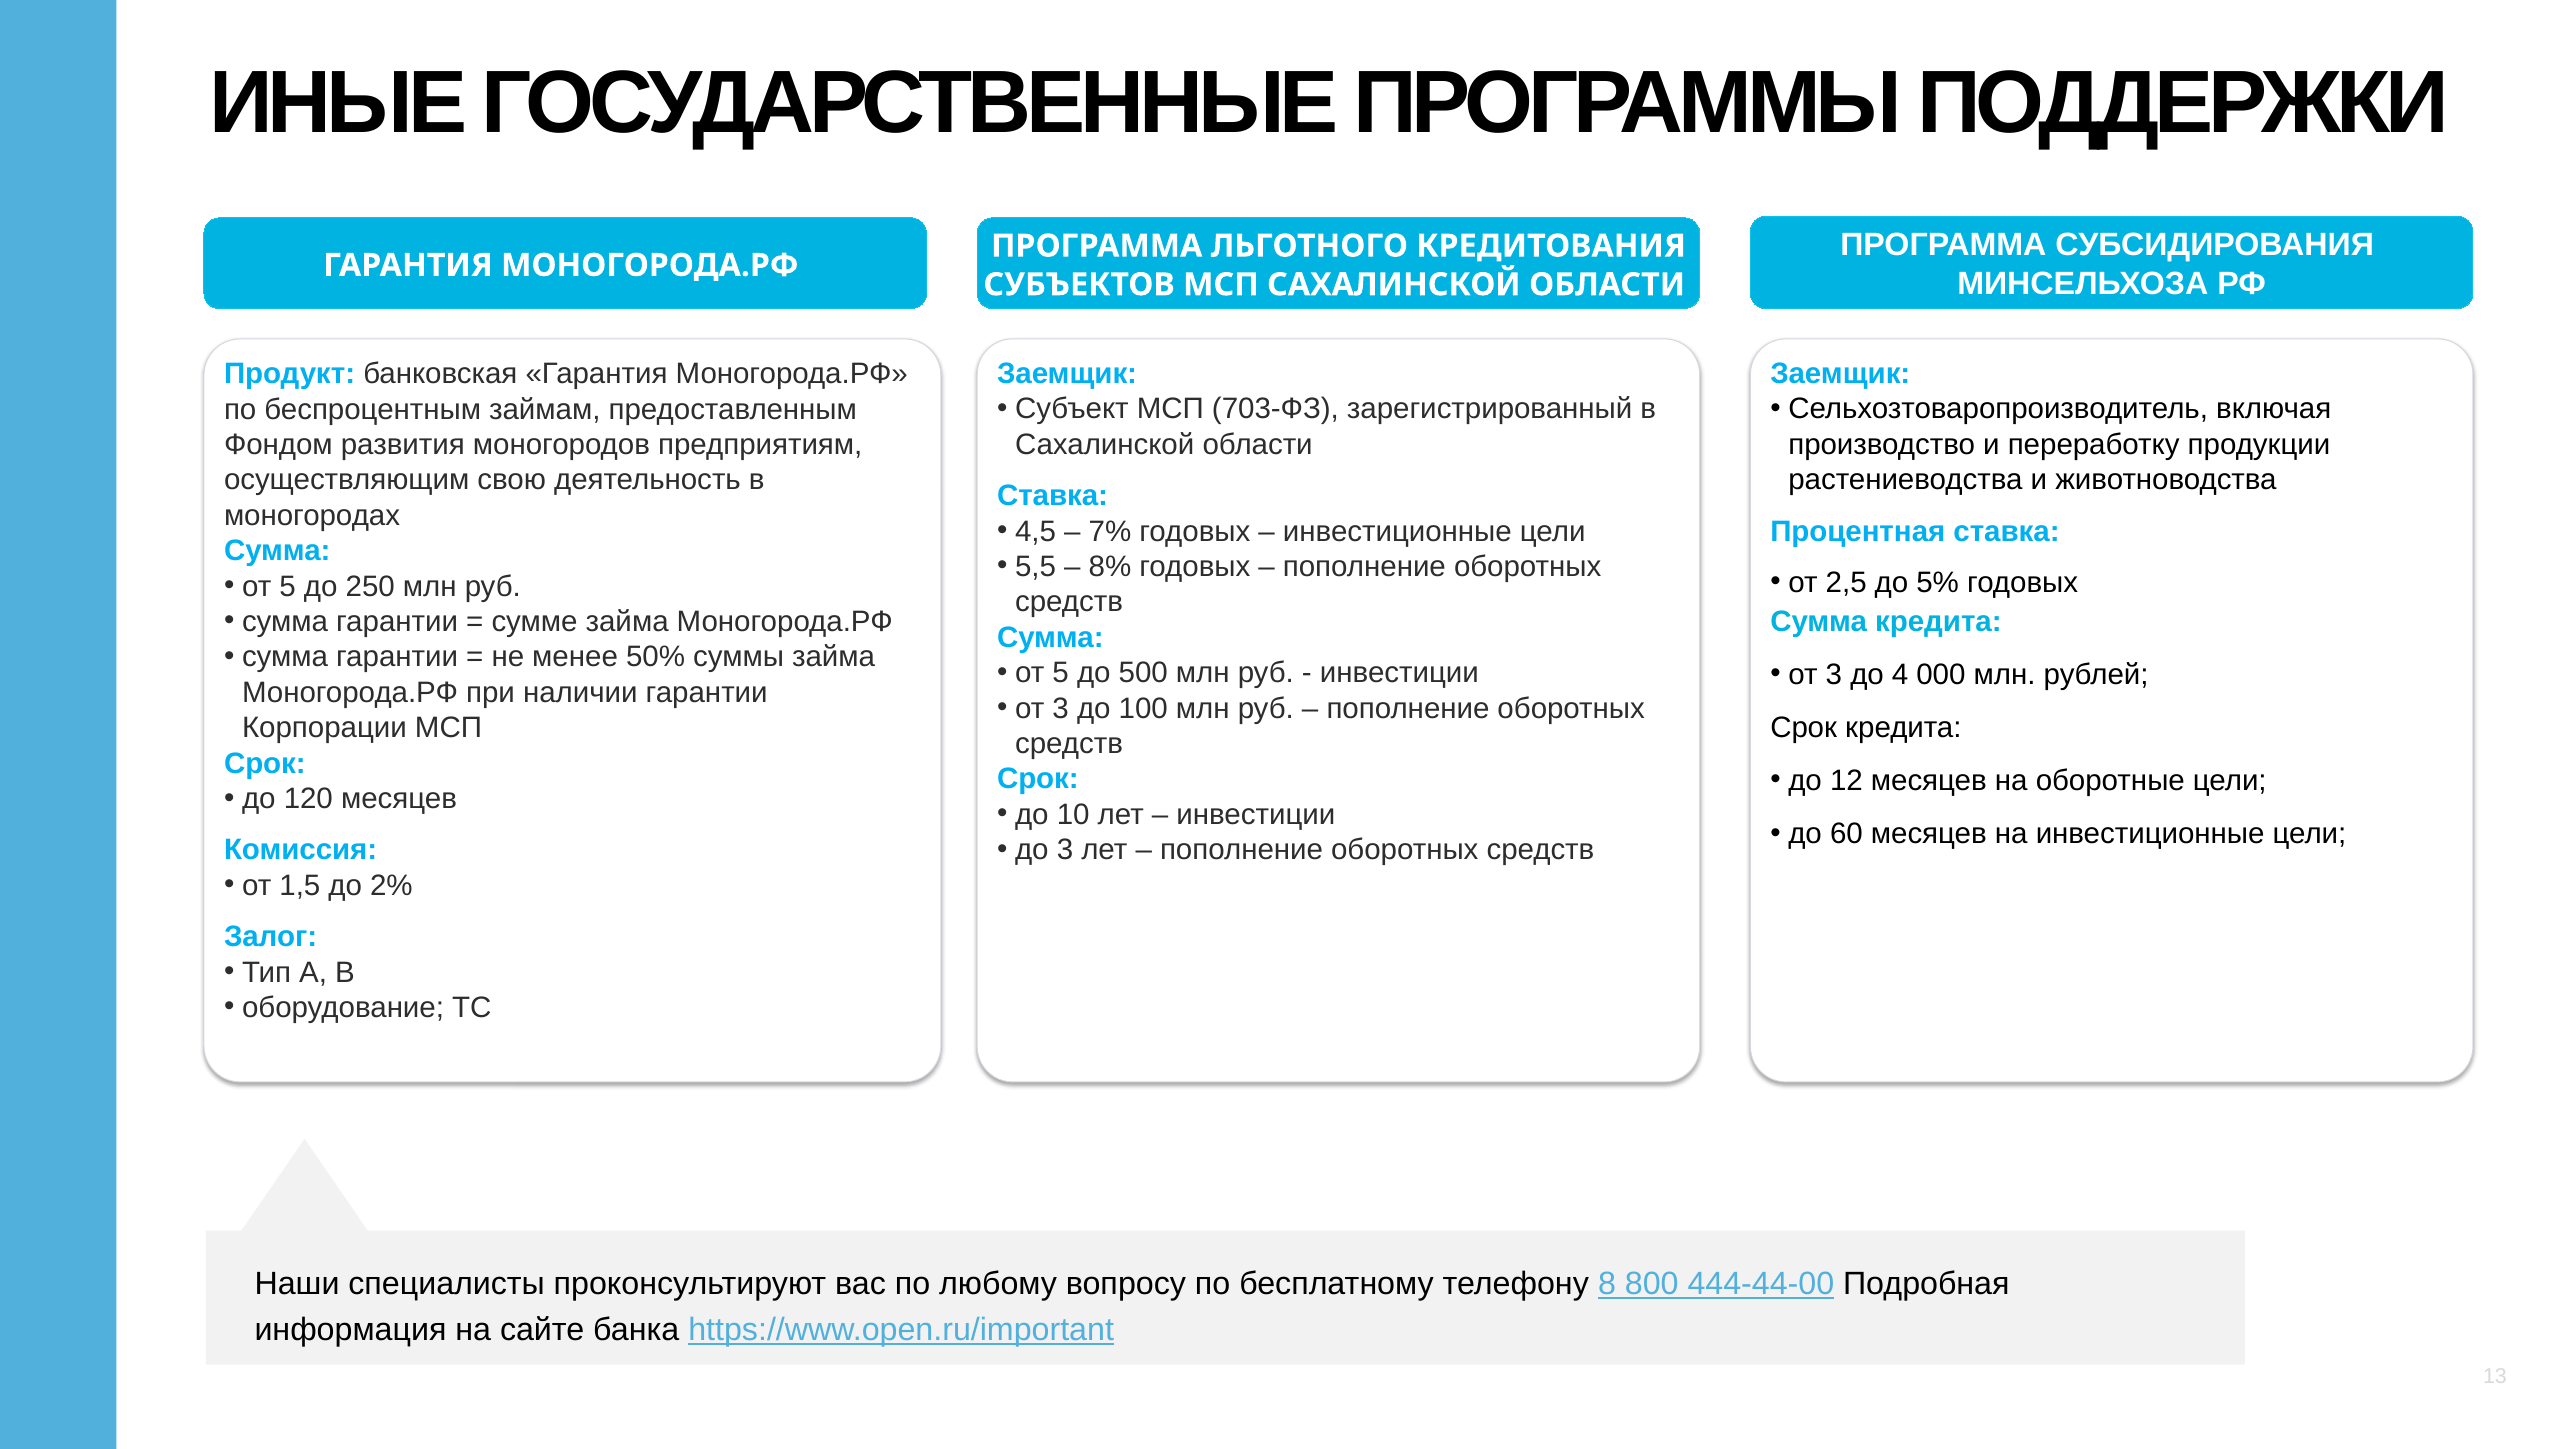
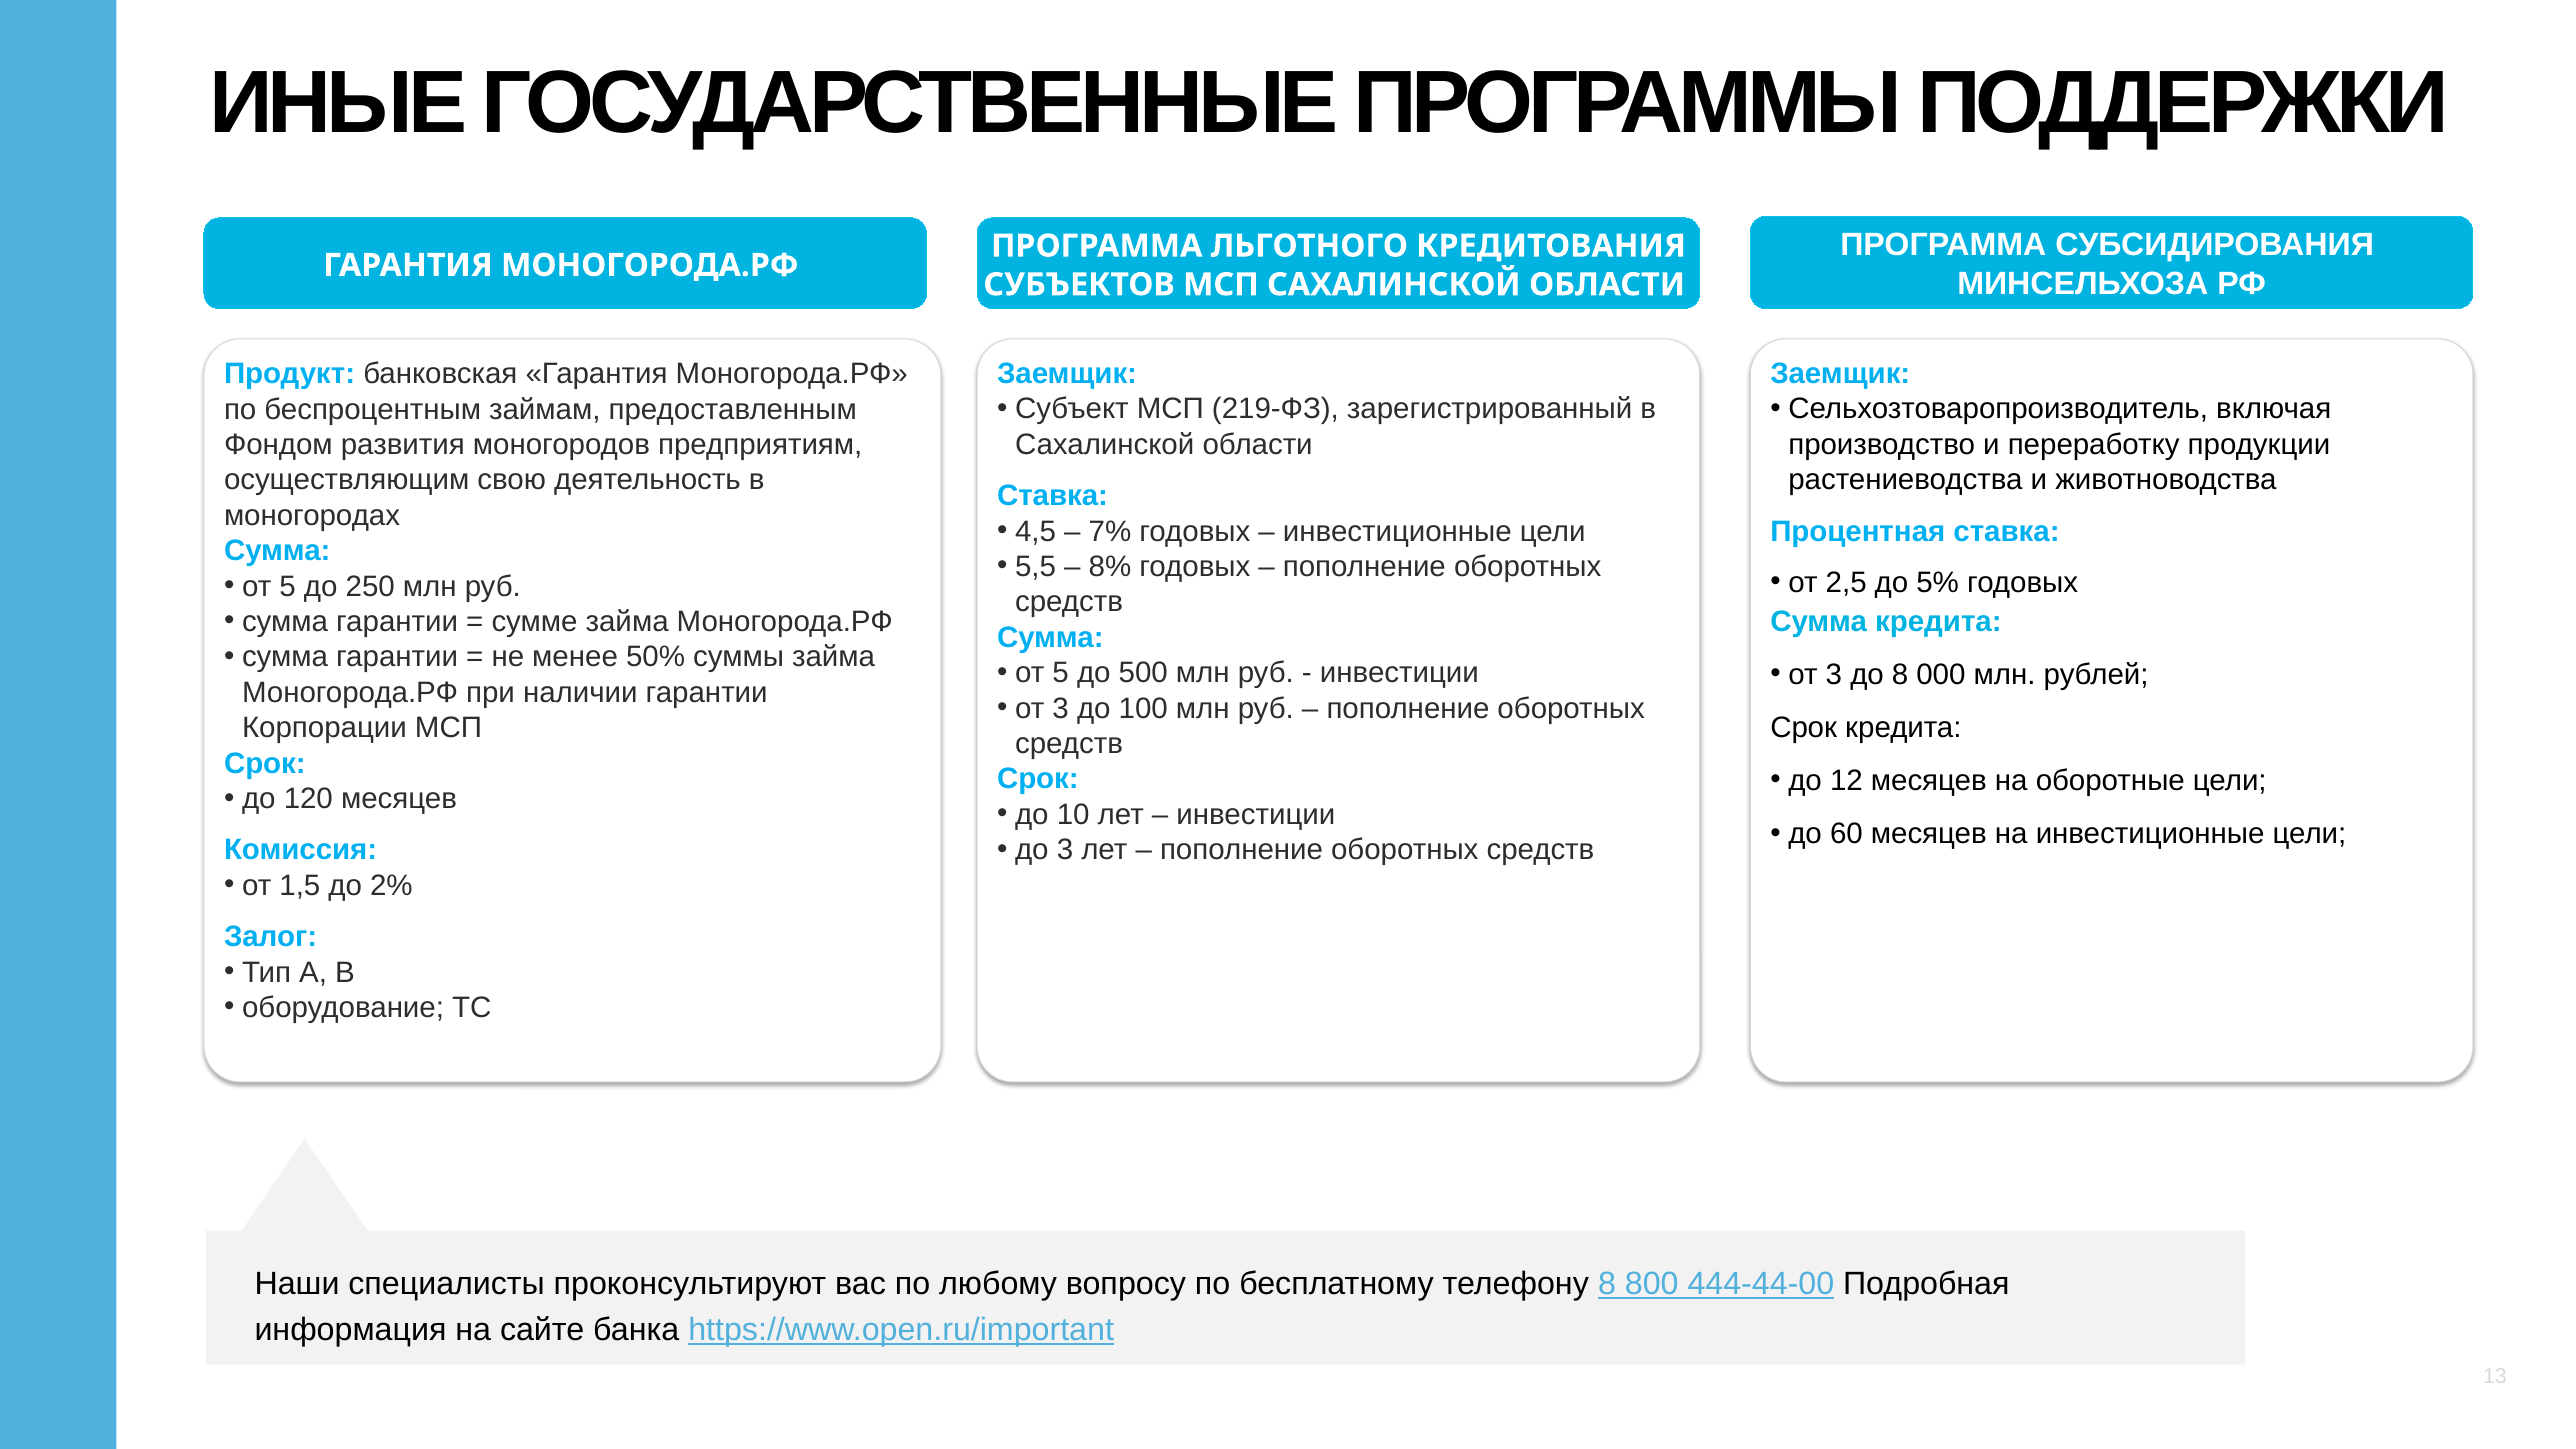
703-ФЗ: 703-ФЗ -> 219-ФЗ (1275, 409)
до 4: 4 -> 8 (1900, 675)
